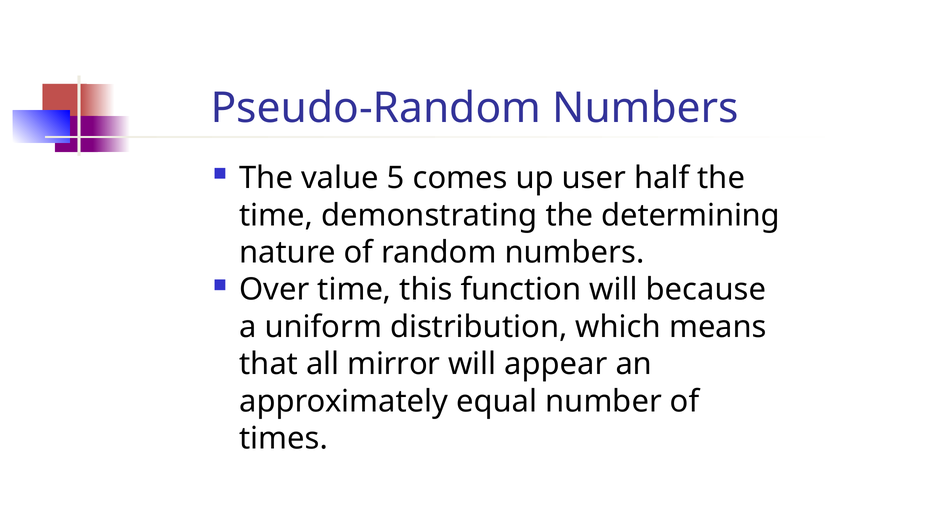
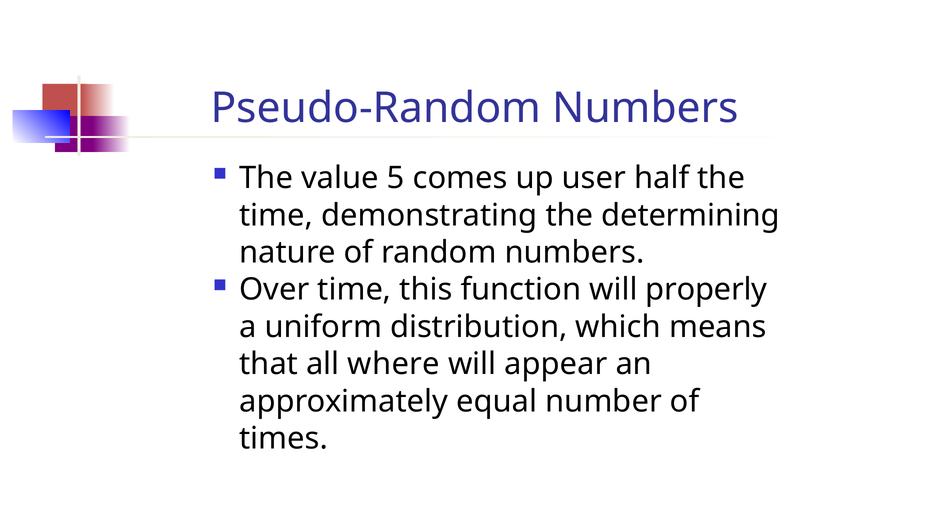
because: because -> properly (706, 289)
mirror: mirror -> where (394, 364)
